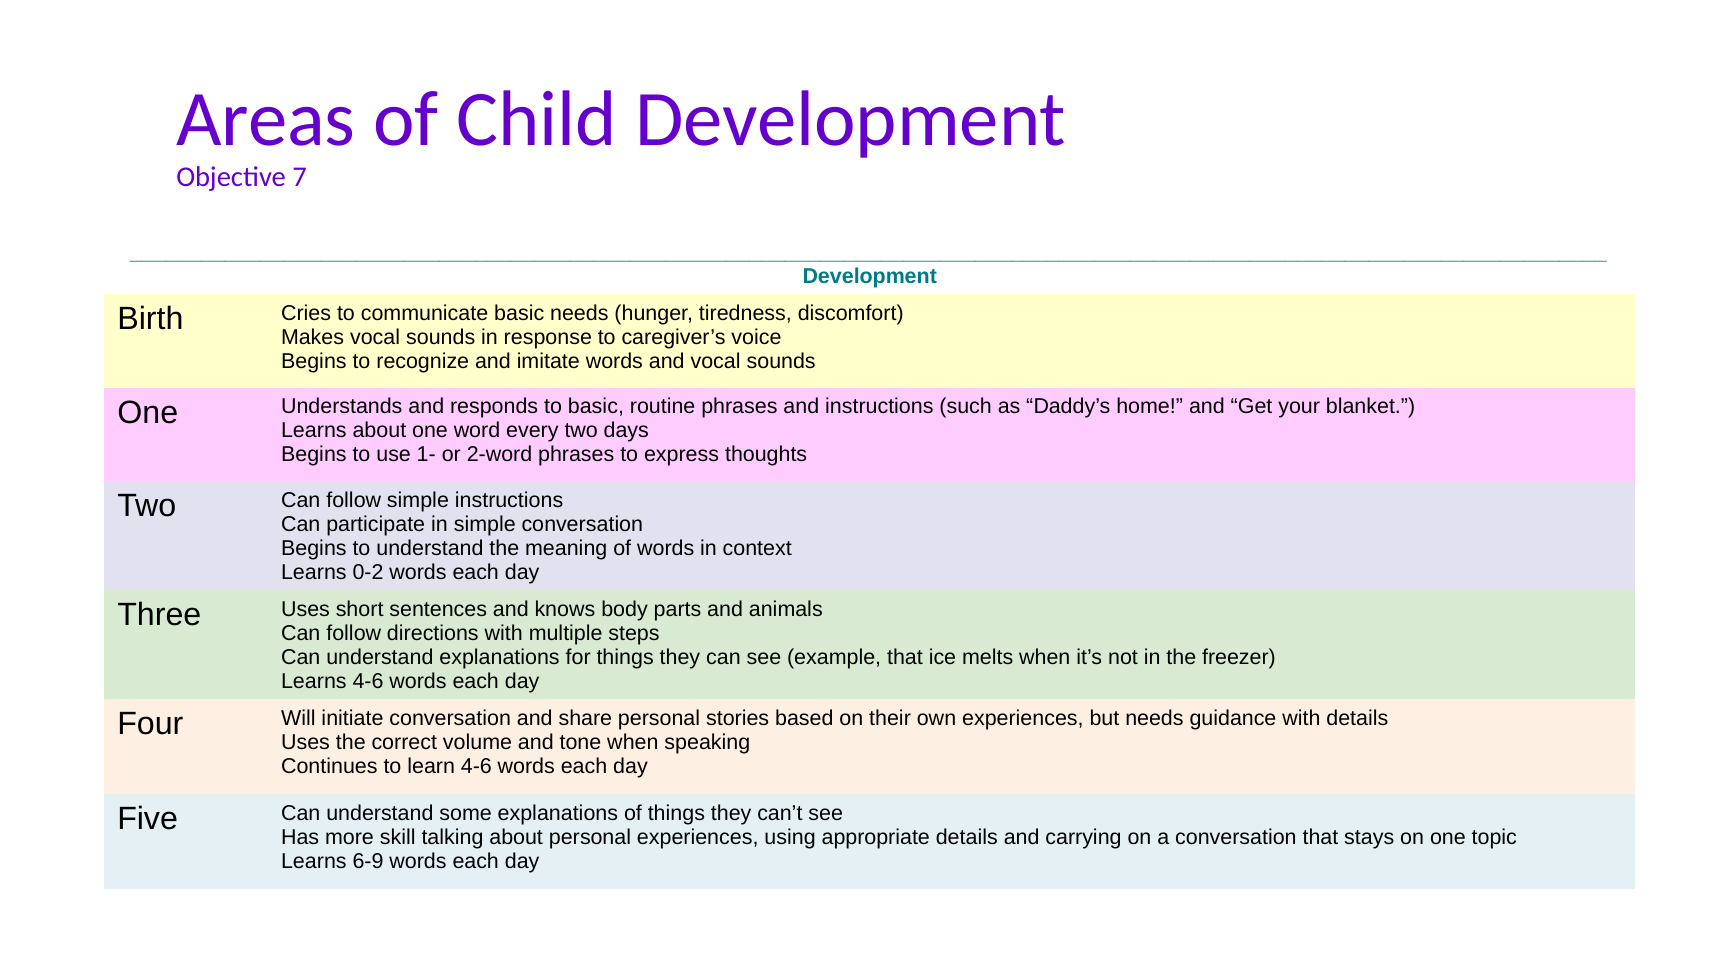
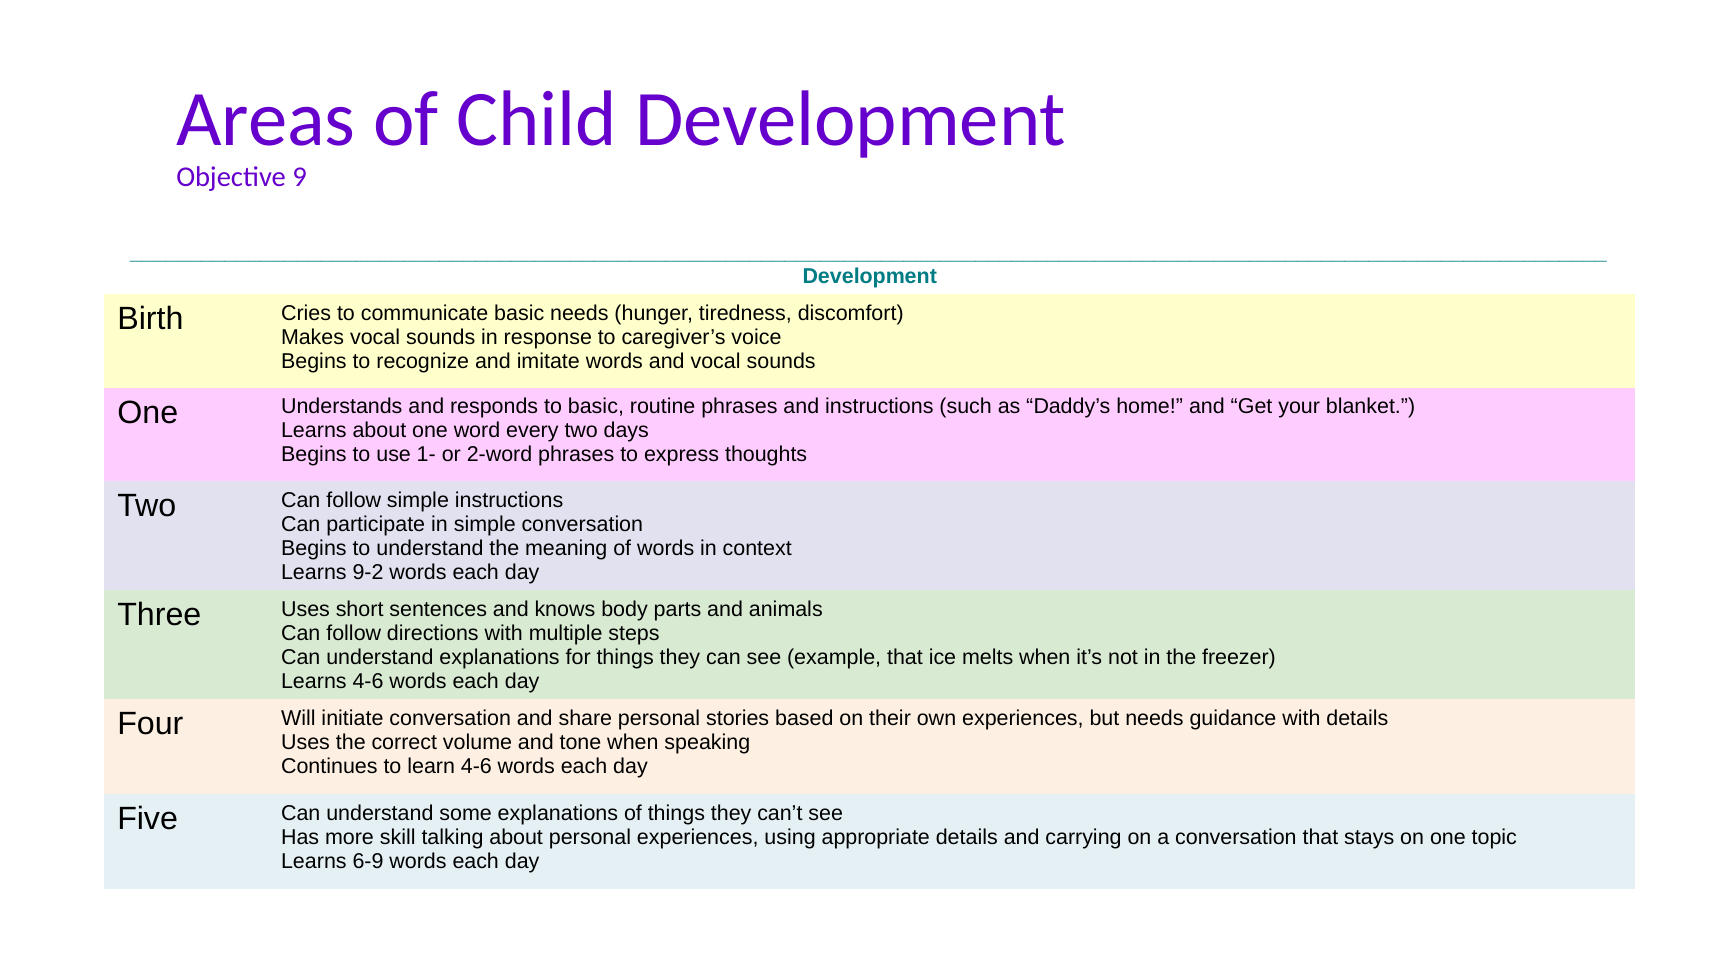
7: 7 -> 9 (299, 177)
0-2: 0-2 -> 9-2 (368, 572)
